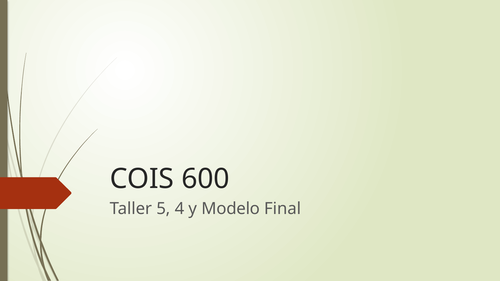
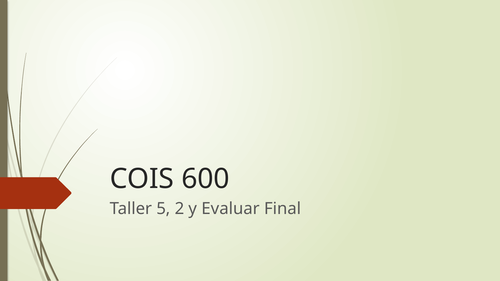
4: 4 -> 2 (180, 209)
Modelo: Modelo -> Evaluar (231, 209)
